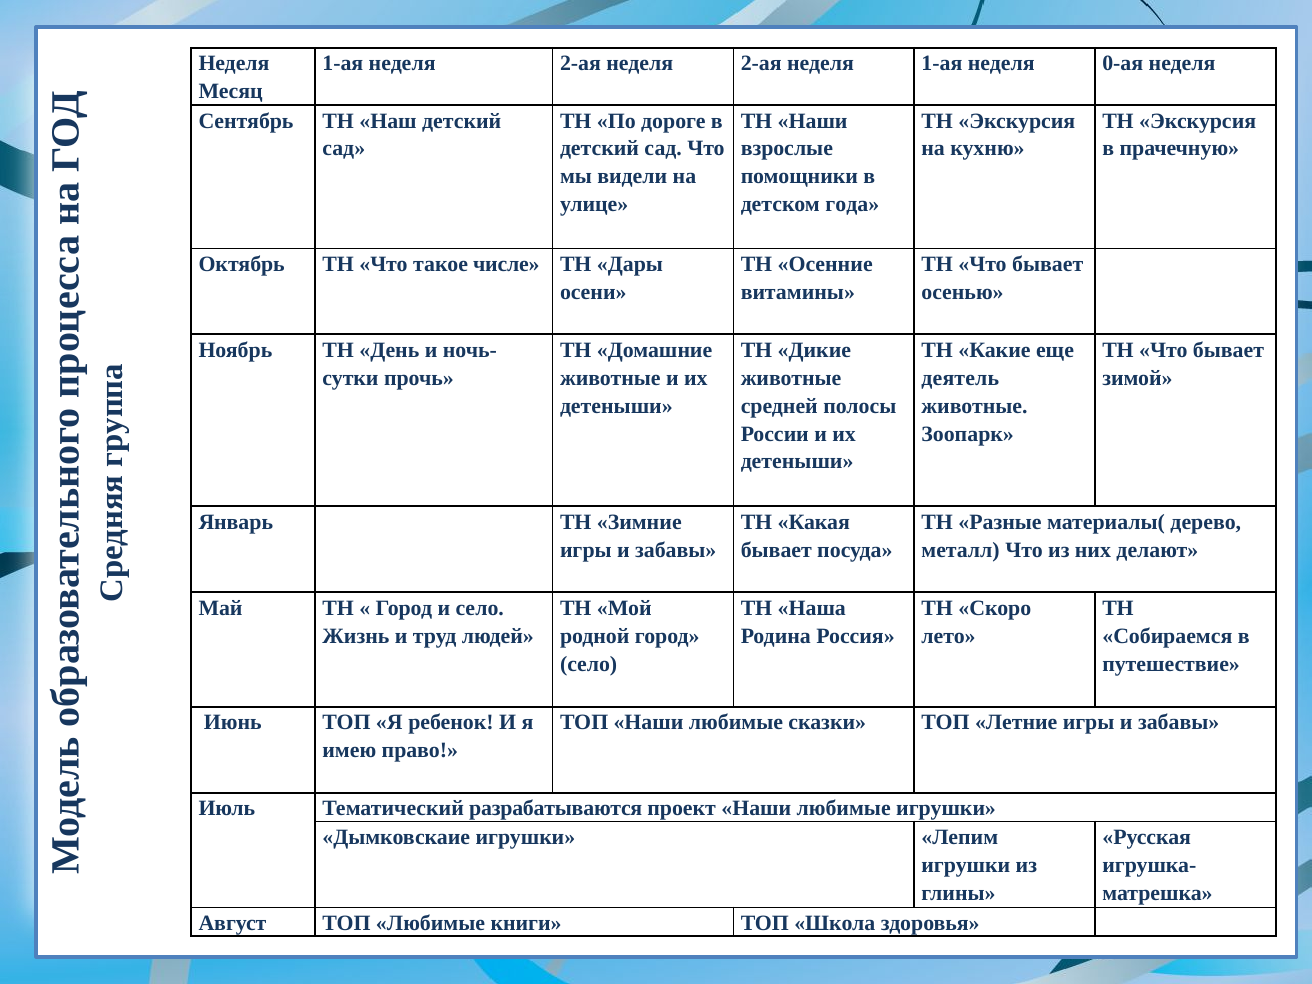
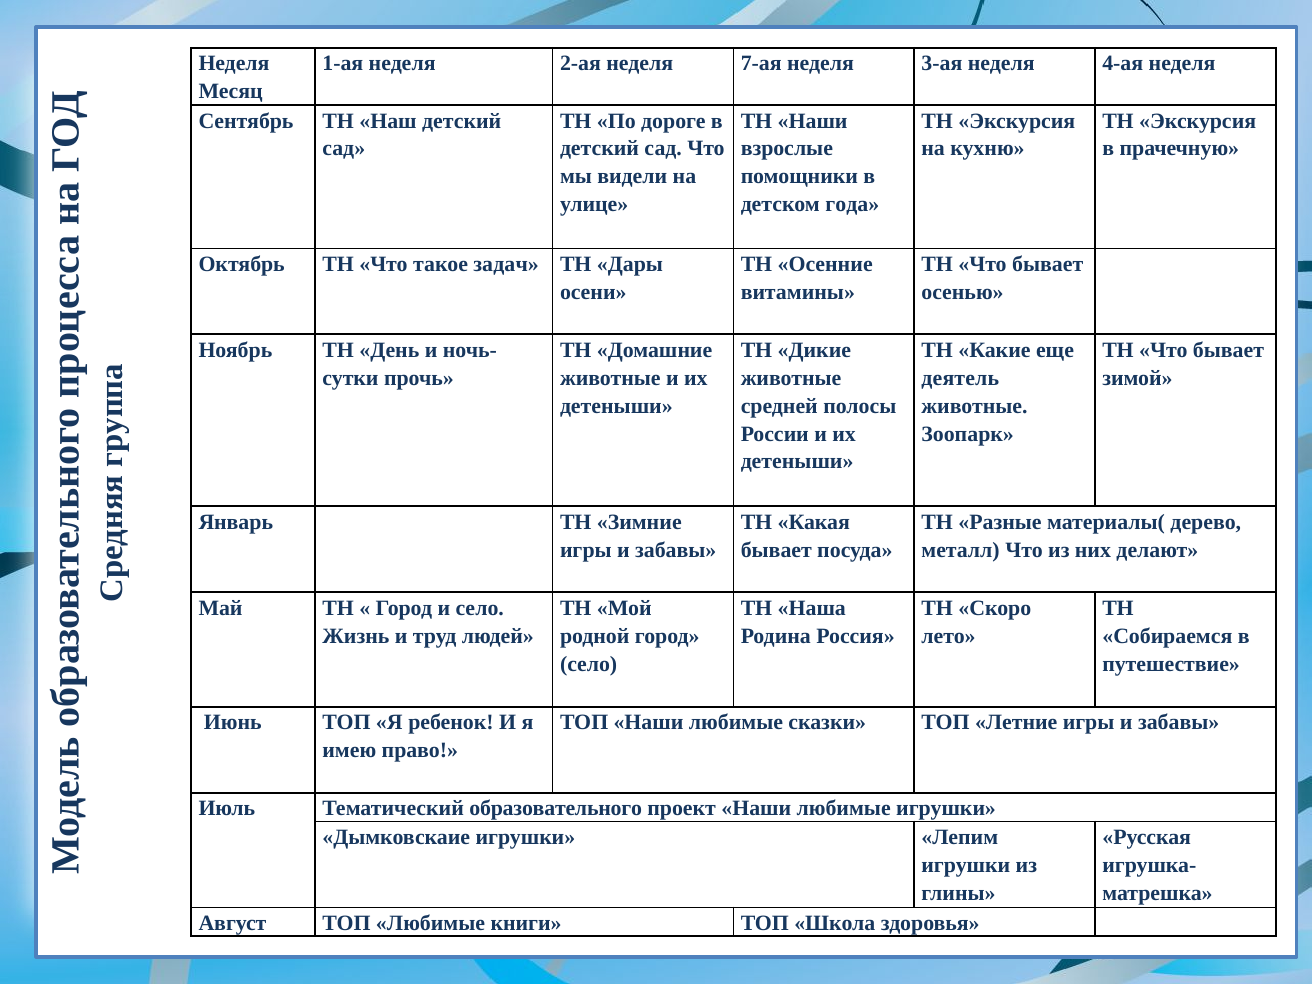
2-ая неделя 2-ая: 2-ая -> 7-ая (761, 64)
неделя 1-ая: 1-ая -> 3-ая (942, 64)
0-ая: 0-ая -> 4-ая (1123, 64)
числе: числе -> задач (506, 264)
разрабатываются: разрабатываются -> образовательного (556, 809)
